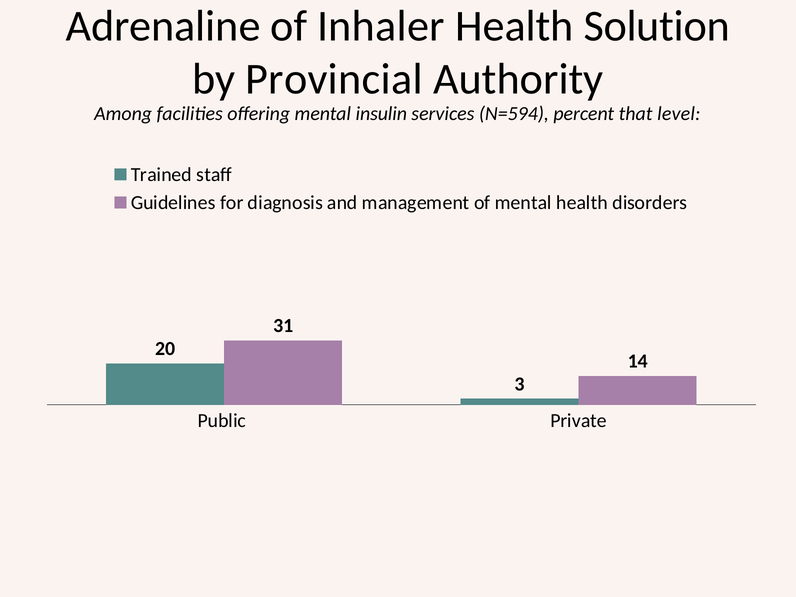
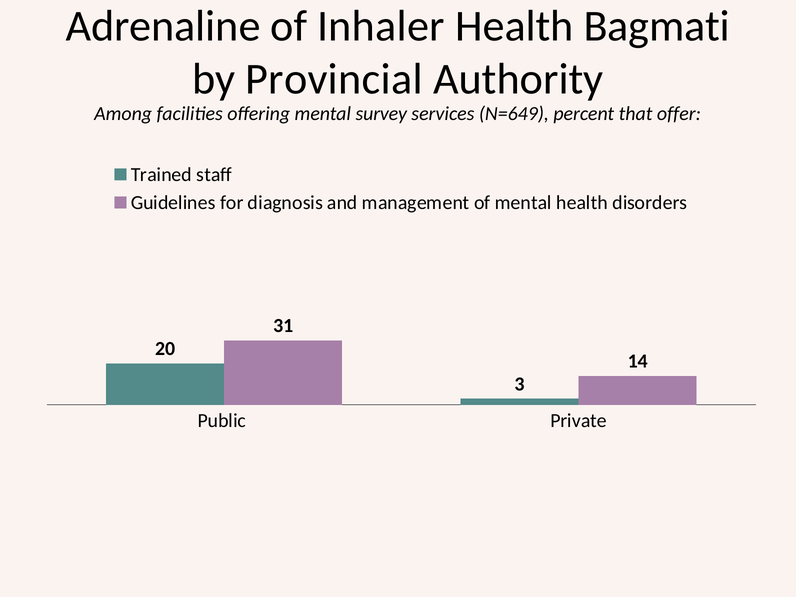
Solution: Solution -> Bagmati (657, 26)
insulin: insulin -> survey (381, 114)
N=594: N=594 -> N=649 (514, 114)
level: level -> offer (679, 114)
